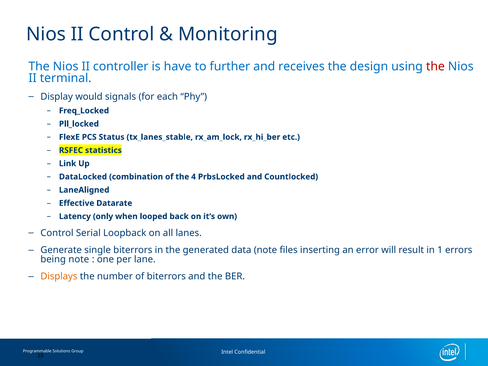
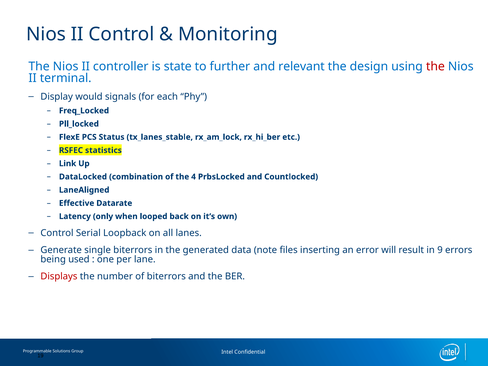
have: have -> state (178, 66)
receives: receives -> relevant (302, 66)
1: 1 -> 9 (440, 250)
being note: note -> used (79, 259)
Displays colour: orange -> red (59, 277)
